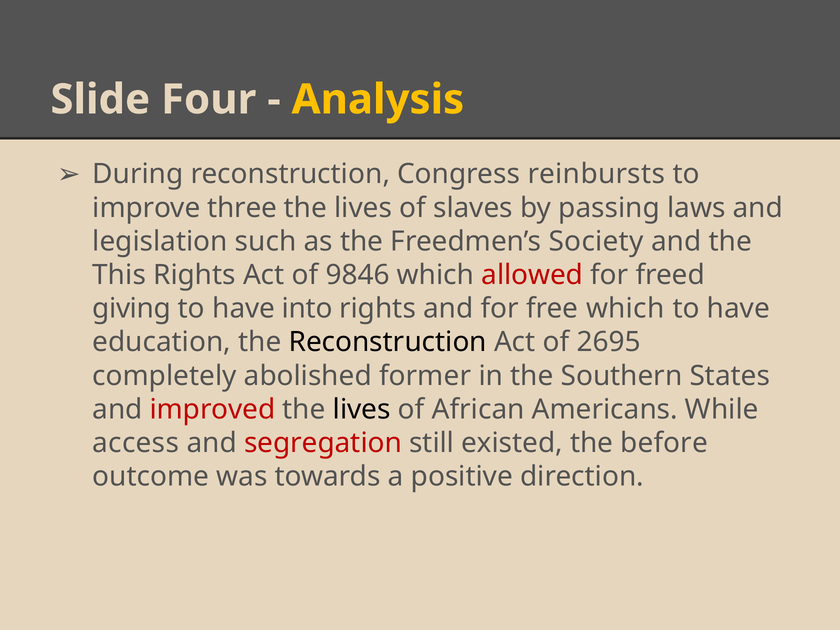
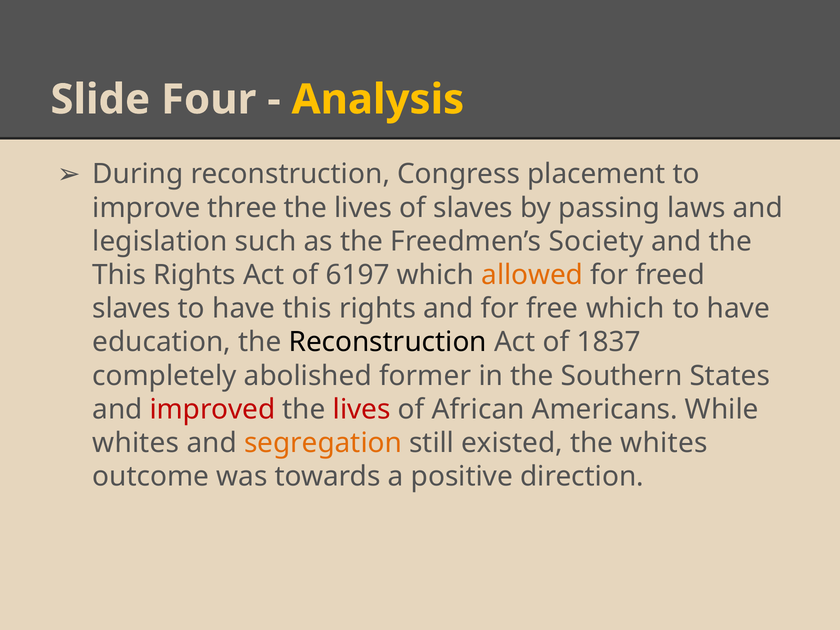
reinbursts: reinbursts -> placement (596, 174)
9846: 9846 -> 6197 (358, 275)
allowed colour: red -> orange (532, 275)
giving: giving -> slaves (132, 309)
have into: into -> this (307, 309)
2695: 2695 -> 1837 (609, 342)
lives colour: black -> red (362, 409)
access: access -> whites (136, 443)
segregation colour: red -> orange (323, 443)
the before: before -> whites (664, 443)
